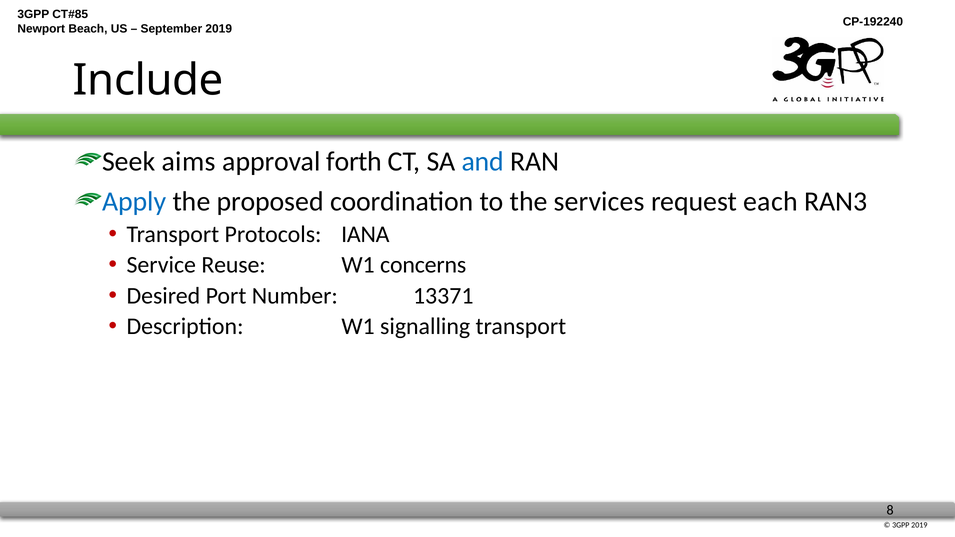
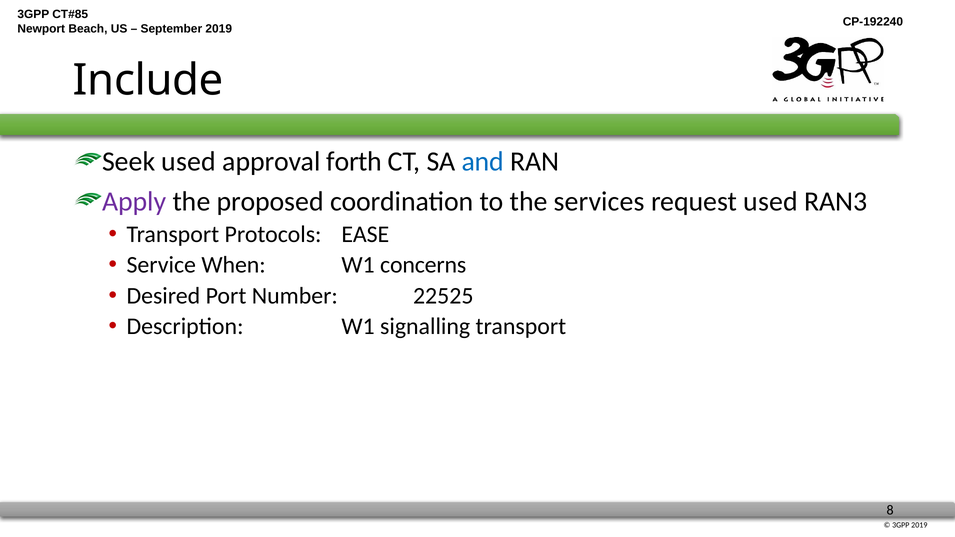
Seek aims: aims -> used (189, 161)
Apply colour: blue -> purple (134, 202)
request each: each -> used (771, 202)
IANA: IANA -> EASE (365, 234)
Reuse: Reuse -> When (234, 265)
13371: 13371 -> 22525 (443, 296)
